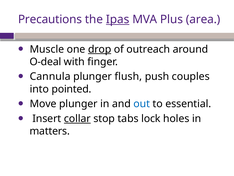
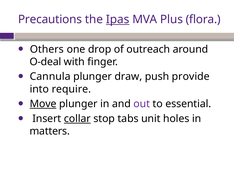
area: area -> flora (203, 19)
Muscle: Muscle -> Others (47, 49)
drop underline: present -> none (100, 49)
flush: flush -> draw (128, 76)
couples: couples -> provide (191, 76)
pointed: pointed -> require (71, 89)
Move underline: none -> present (43, 104)
out colour: blue -> purple (142, 104)
lock: lock -> unit (151, 118)
